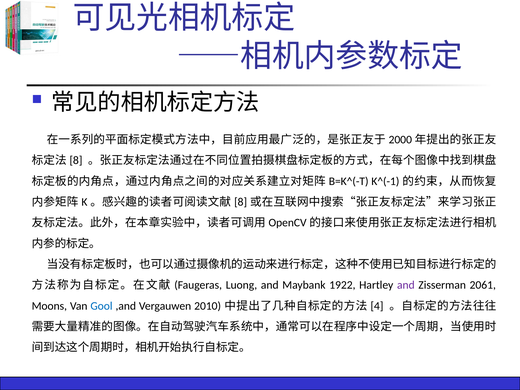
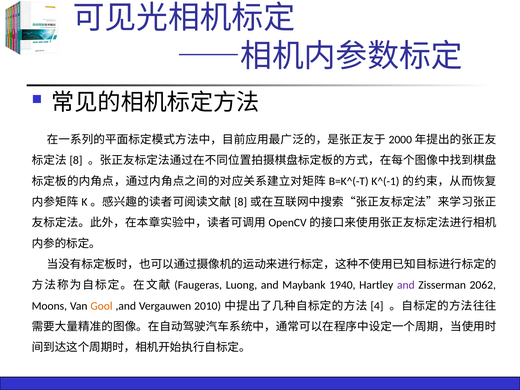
1922: 1922 -> 1940 (342, 285)
2061: 2061 -> 2062 (483, 285)
Gool colour: blue -> orange (102, 306)
